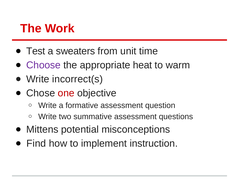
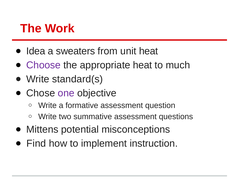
Test: Test -> Idea (36, 51)
unit time: time -> heat (149, 51)
warm: warm -> much (178, 65)
incorrect(s: incorrect(s -> standard(s (77, 79)
one colour: red -> purple (66, 93)
